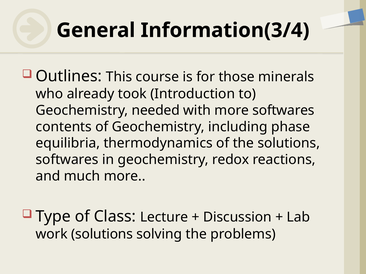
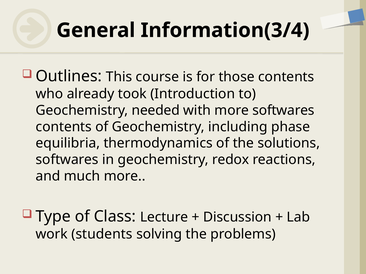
those minerals: minerals -> contents (286, 77)
work solutions: solutions -> students (102, 234)
